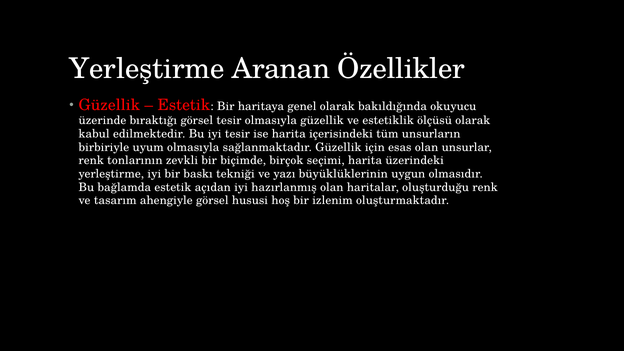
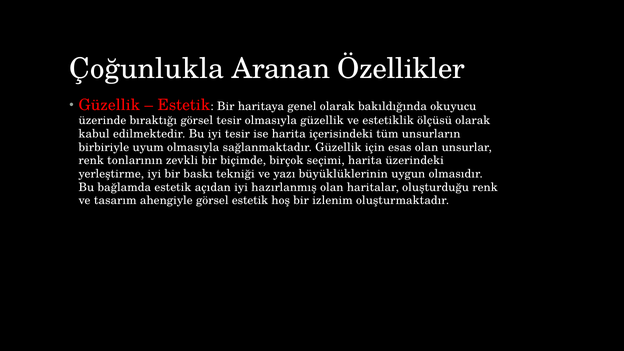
Yerleştirme: Yerleştirme -> Çoğunlukla (147, 69)
görsel hususi: hususi -> estetik (250, 201)
